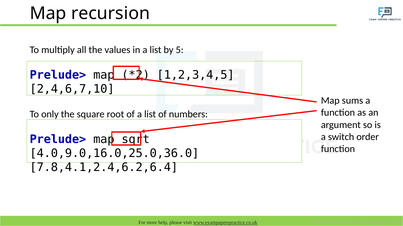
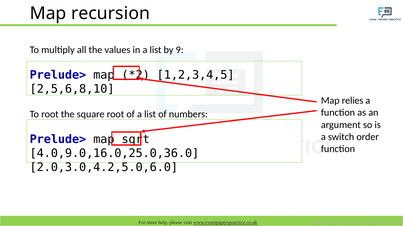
5: 5 -> 9 (180, 50)
2,4,6,7,10: 2,4,6,7,10 -> 2,5,6,8,10 (72, 89)
sums: sums -> relies (353, 101)
To only: only -> root (50, 114)
7.8,4.1,2.4,6.2,6.4: 7.8,4.1,2.4,6.2,6.4 -> 2.0,3.0,4.2,5.0,6.0 (104, 168)
